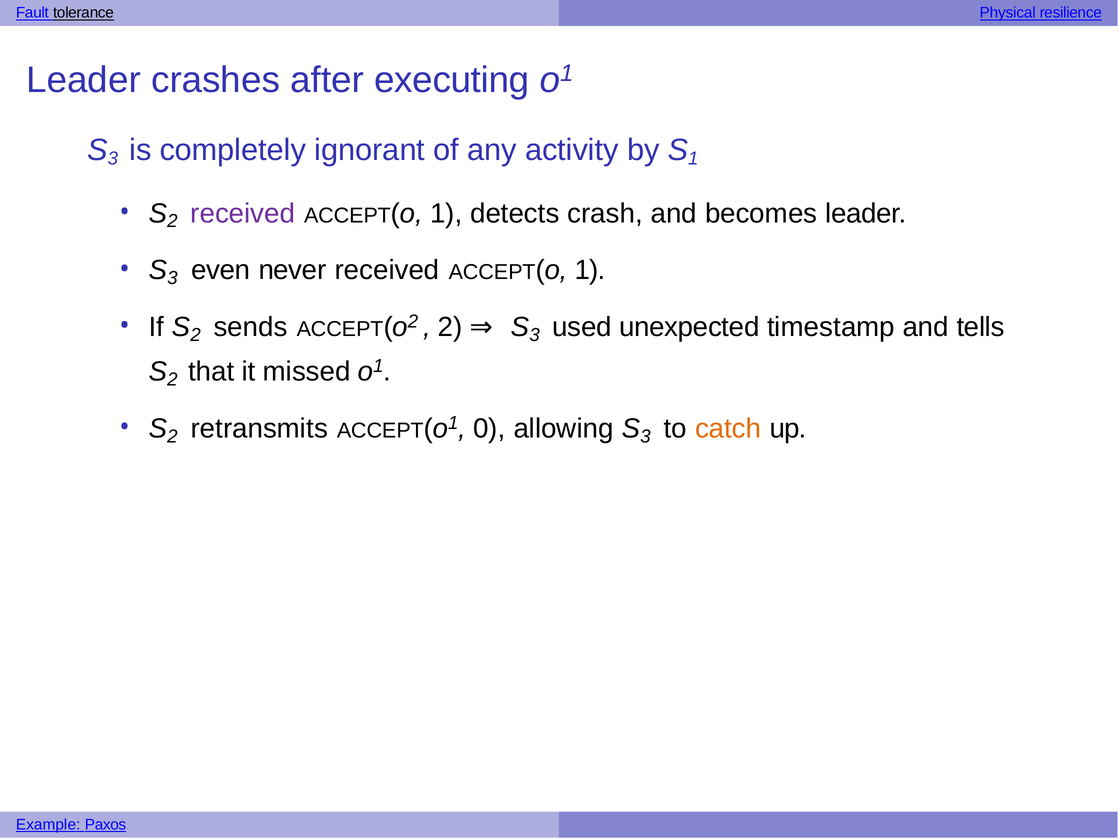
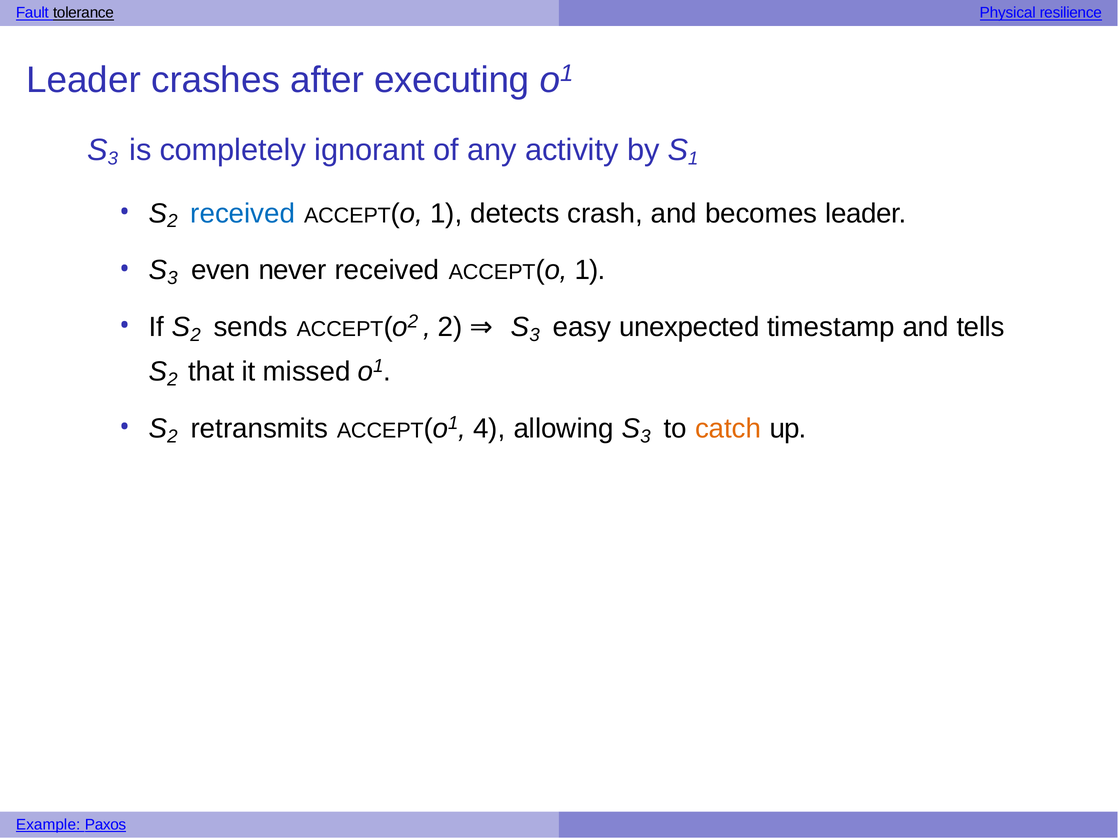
received colour: purple -> blue (243, 214)
used: used -> easy (582, 327)
0: 0 -> 4 (489, 429)
